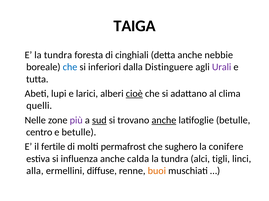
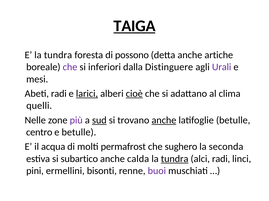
TAIGA underline: none -> present (135, 26)
cinghiali: cinghiali -> possono (132, 55)
nebbie: nebbie -> artiche (219, 55)
che colour: blue -> purple (70, 67)
tutta: tutta -> mesi (37, 79)
Abeti lupi: lupi -> radi (59, 94)
larici underline: none -> present (87, 94)
fertile: fertile -> acqua (53, 147)
conifere: conifere -> seconda (226, 147)
influenza: influenza -> subartico (79, 159)
tundra underline: none -> present (175, 159)
alci tigli: tigli -> radi (221, 159)
alla: alla -> pini (35, 171)
diffuse: diffuse -> bisonti (102, 171)
buoi colour: orange -> purple (157, 171)
